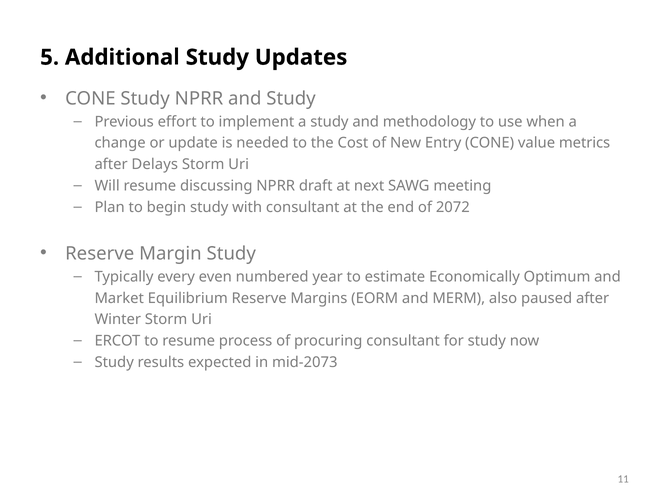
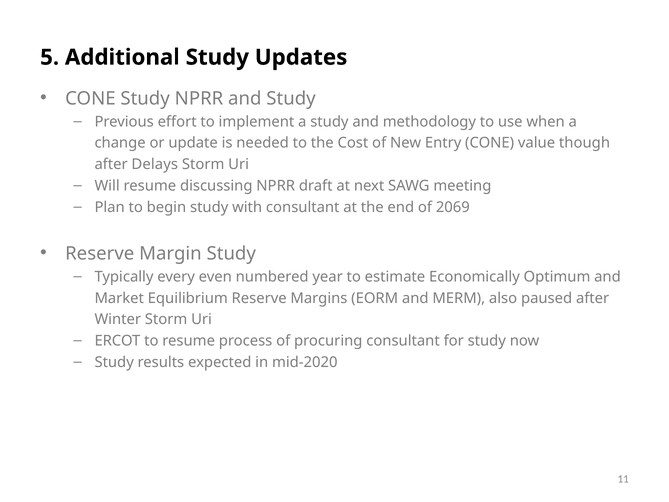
metrics: metrics -> though (585, 143)
2072: 2072 -> 2069 (453, 207)
mid-2073: mid-2073 -> mid-2020 (305, 362)
